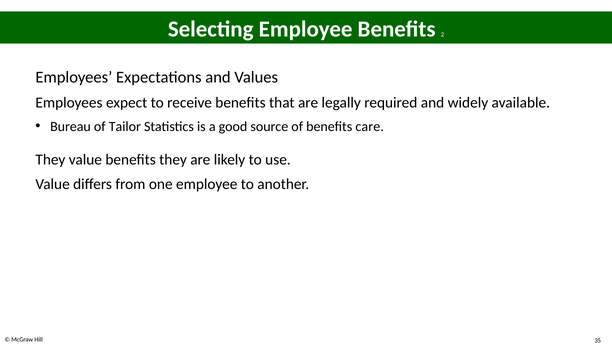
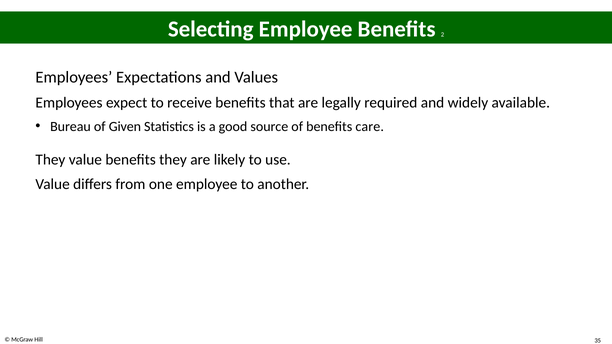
Tailor: Tailor -> Given (125, 126)
